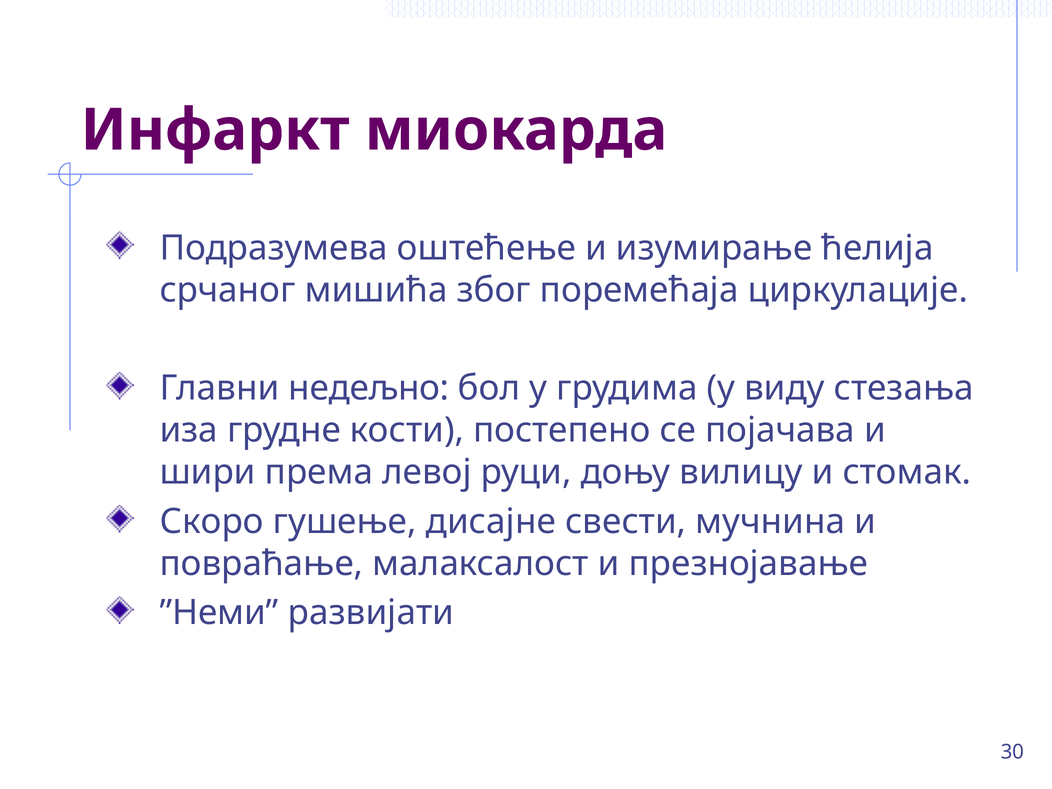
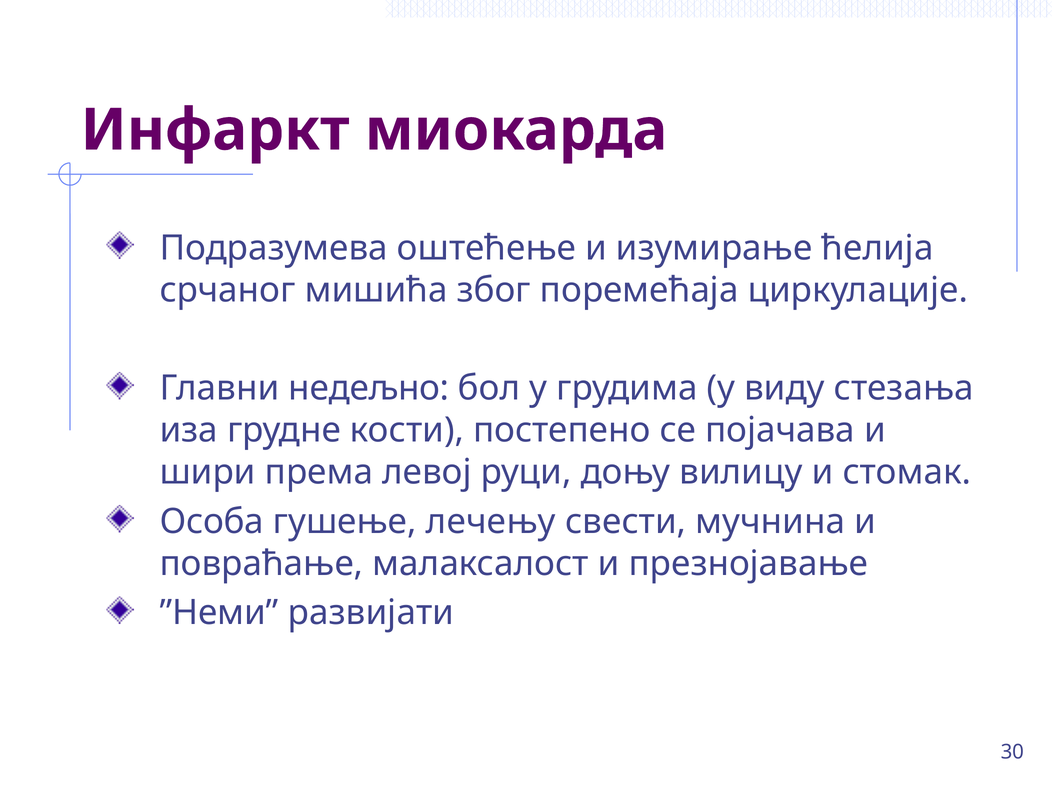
Скоро: Скоро -> Особа (212, 521)
дисајне: дисајне -> лечењу (491, 521)
